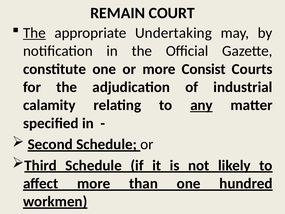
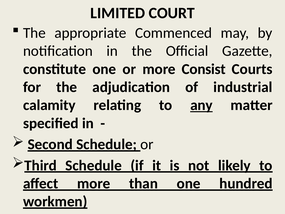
REMAIN: REMAIN -> LIMITED (118, 13)
The underline: present -> none (34, 33)
Undertaking: Undertaking -> Commenced (174, 33)
